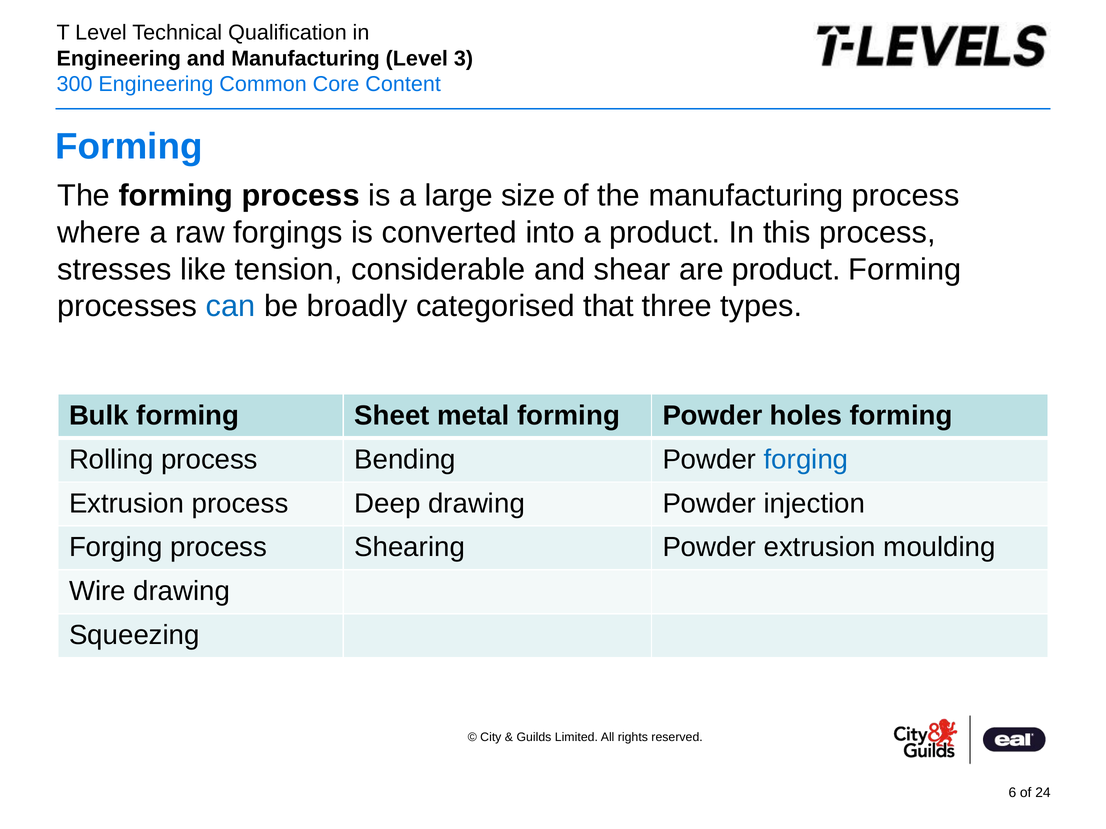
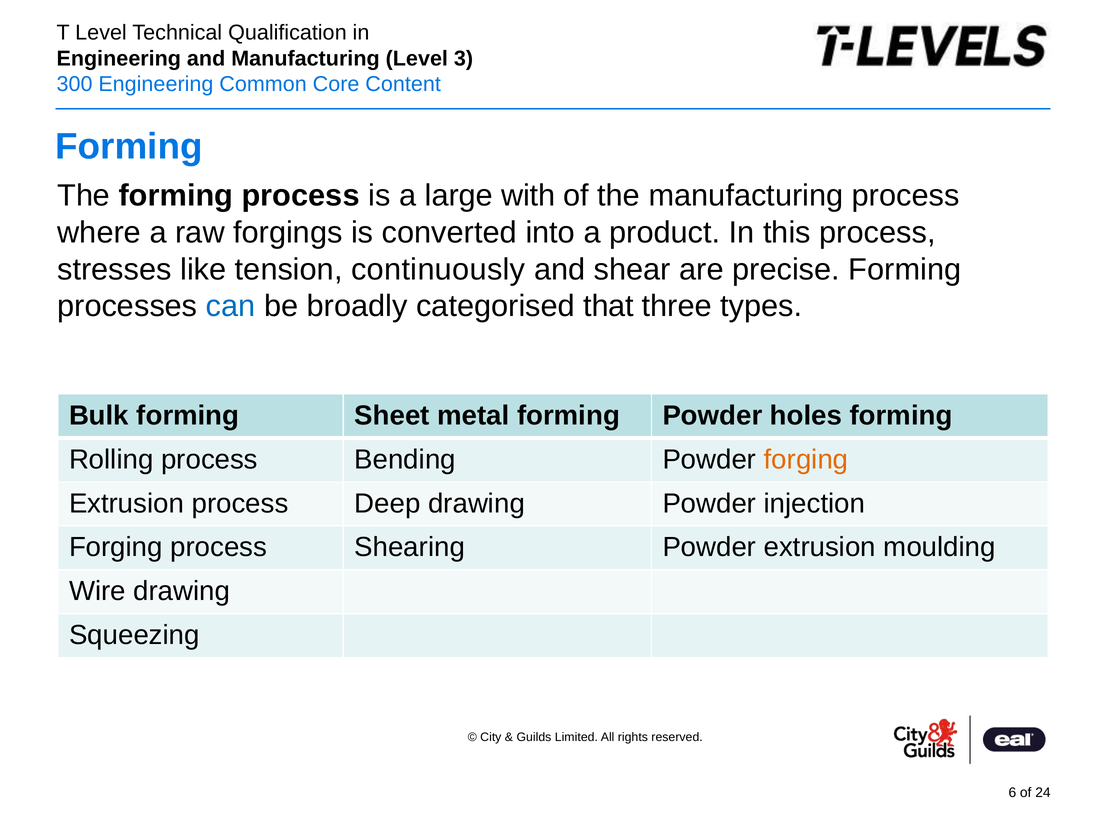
size: size -> with (528, 196)
considerable: considerable -> continuously (438, 270)
are product: product -> precise (786, 270)
forging colour: blue -> orange (806, 460)
